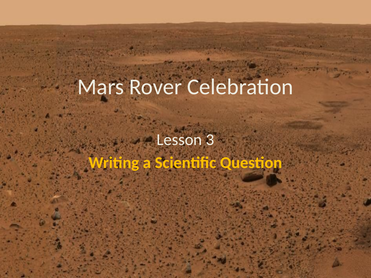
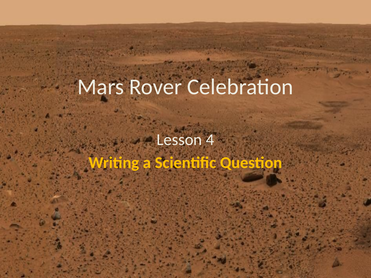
3: 3 -> 4 (210, 140)
